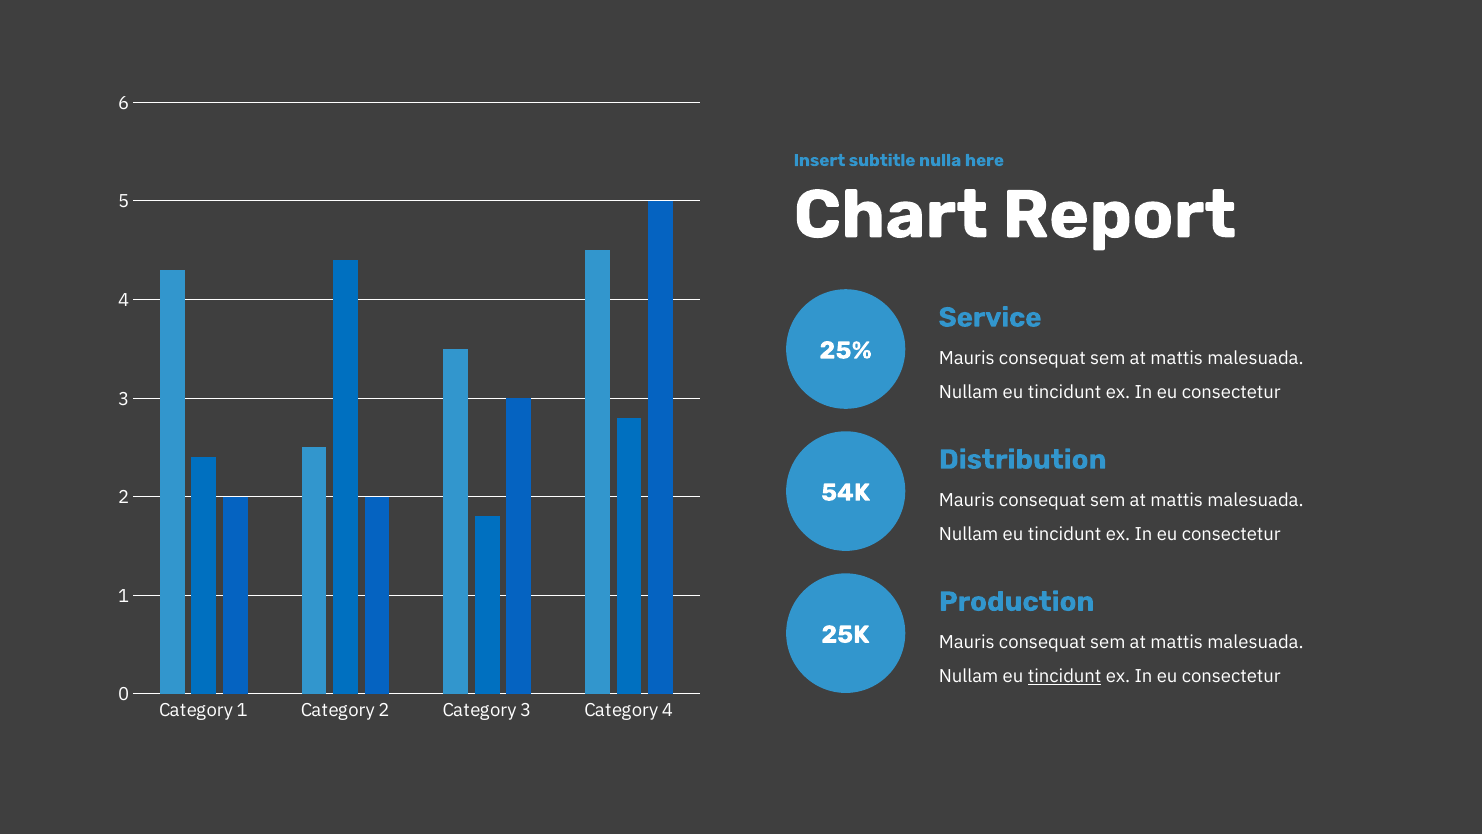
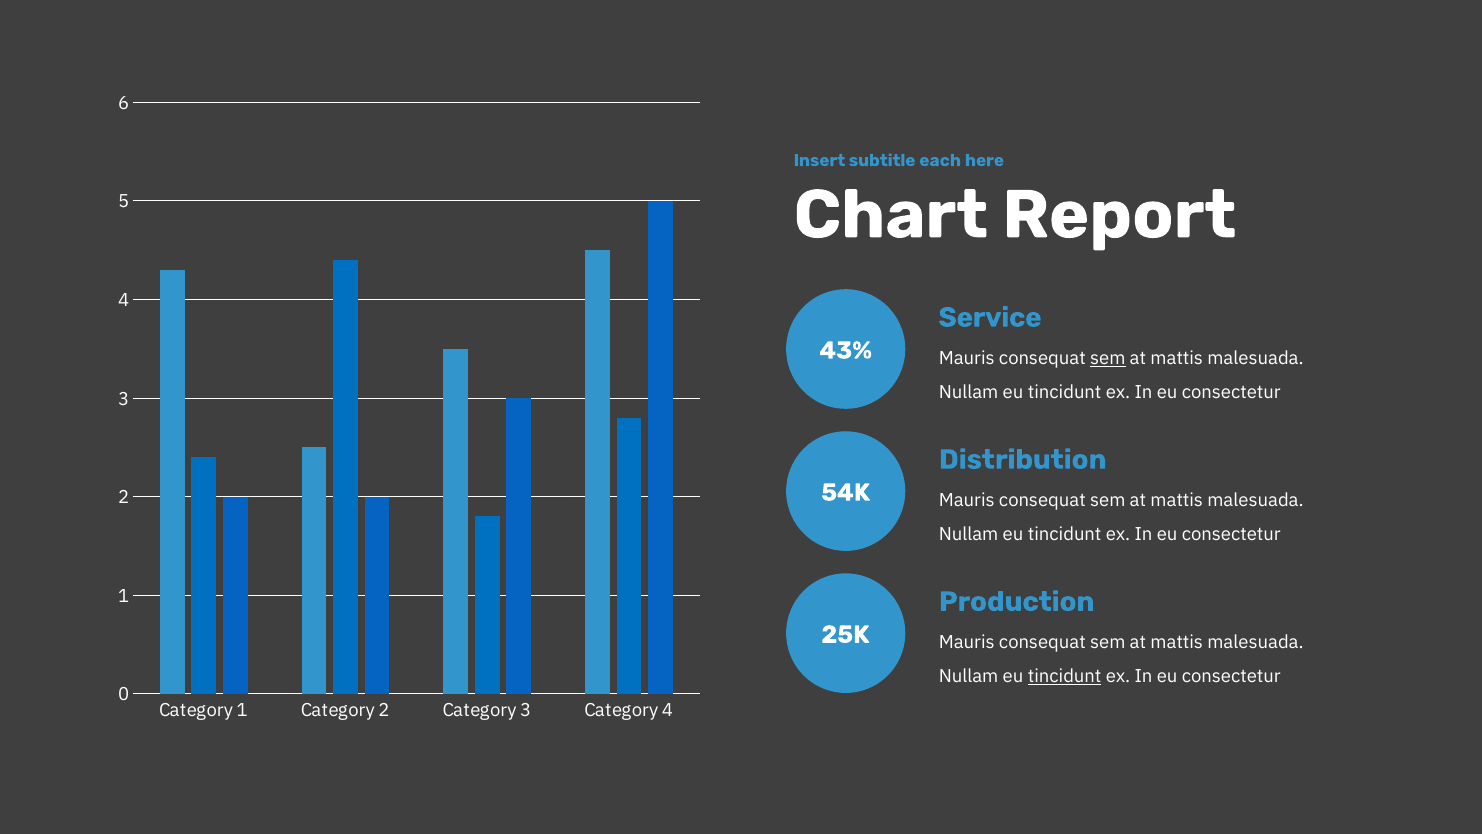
nulla: nulla -> each (940, 160)
25%: 25% -> 43% (846, 350)
sem underline: none -> present (1108, 358)
